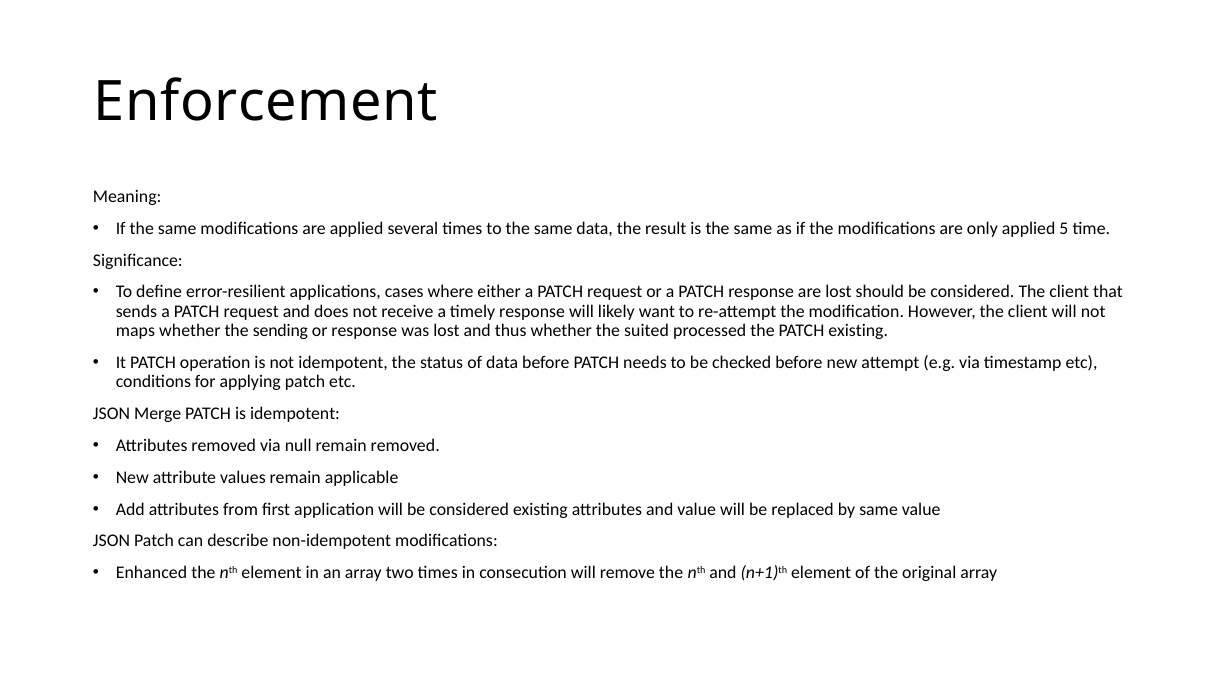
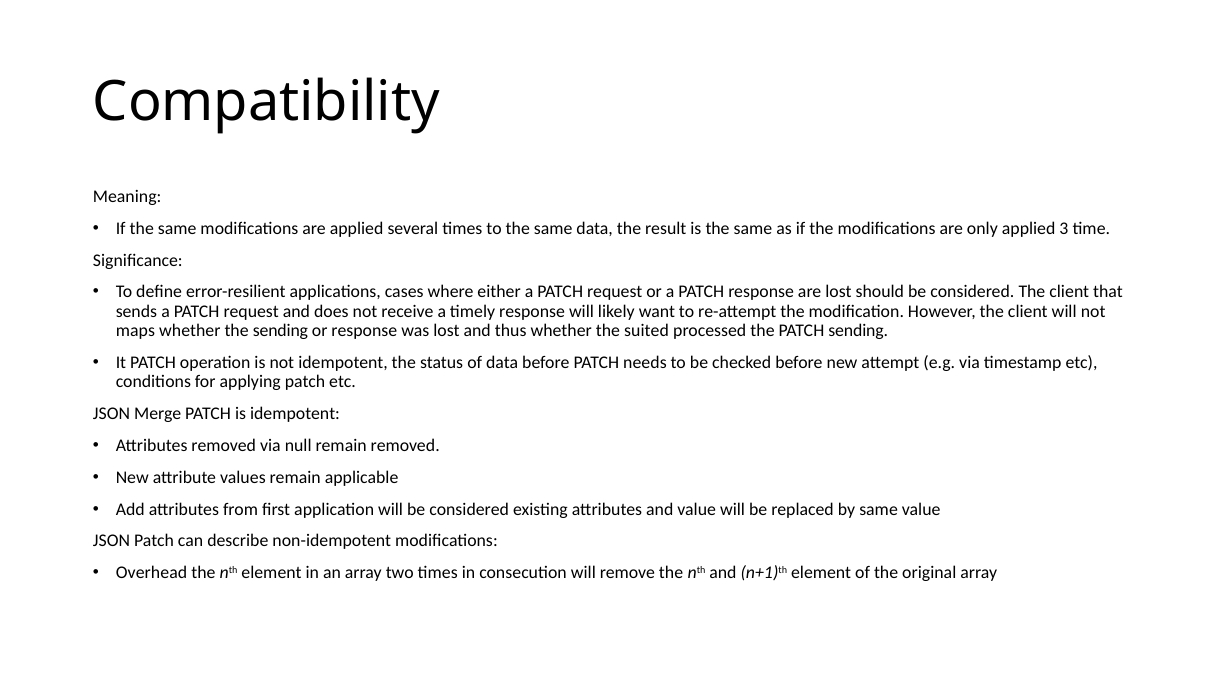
Enforcement: Enforcement -> Compatibility (266, 102)
5: 5 -> 3 (1064, 229)
PATCH existing: existing -> sending (858, 331)
Enhanced: Enhanced -> Overhead (152, 574)
